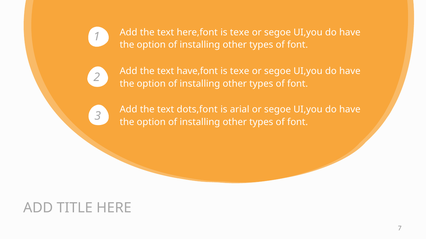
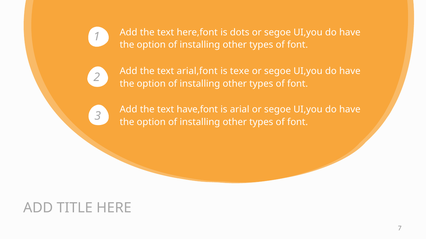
here,font is texe: texe -> dots (240, 32)
have,font: have,font -> arial,font (197, 71)
dots,font: dots,font -> have,font (197, 110)
